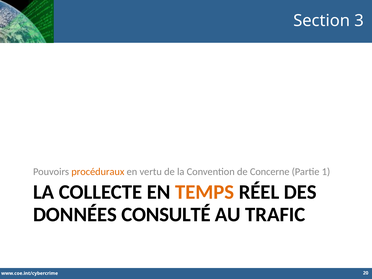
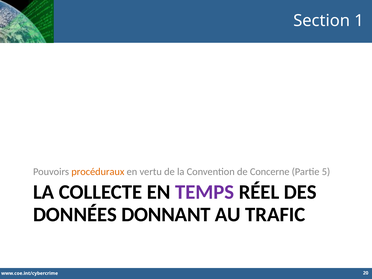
3: 3 -> 1 (359, 21)
1: 1 -> 5 (326, 172)
TEMPS colour: orange -> purple (205, 192)
CONSULTÉ: CONSULTÉ -> DONNANT (166, 214)
